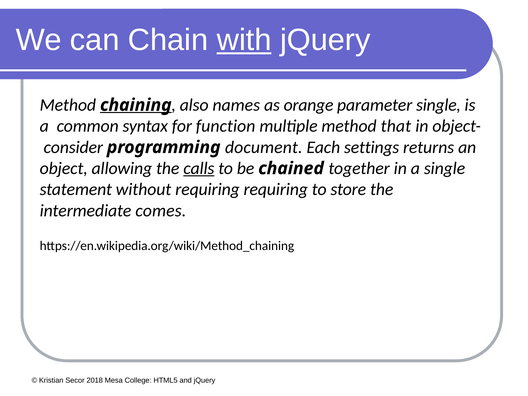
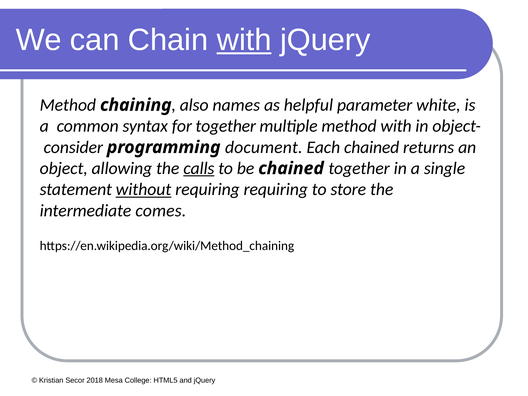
chaining underline: present -> none (136, 105)
orange: orange -> helpful (308, 105)
parameter single: single -> white (438, 105)
for function: function -> together (226, 126)
method that: that -> with (396, 126)
Each settings: settings -> chained (372, 147)
without underline: none -> present (144, 190)
